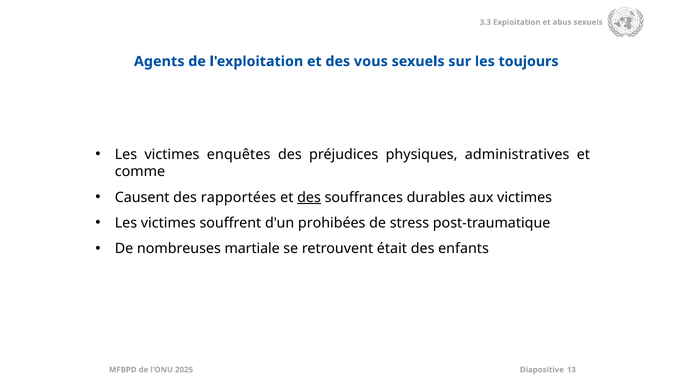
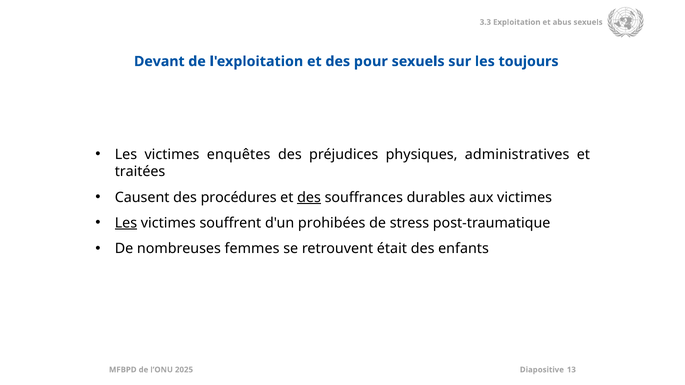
Agents: Agents -> Devant (159, 61)
vous: vous -> pour (371, 61)
comme: comme -> traitées (140, 172)
rapportées: rapportées -> procédures (239, 197)
Les underline: none -> present (126, 223)
martiale: martiale -> femmes (252, 249)
